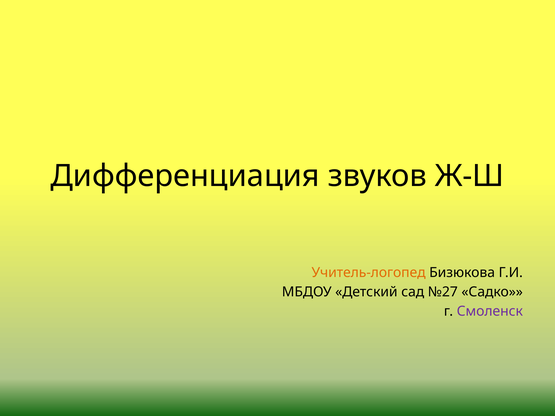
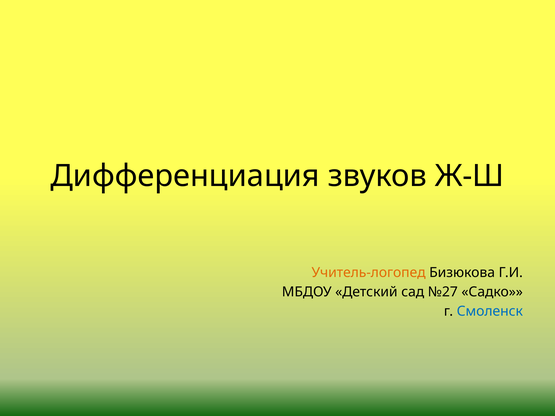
Смоленск colour: purple -> blue (490, 311)
